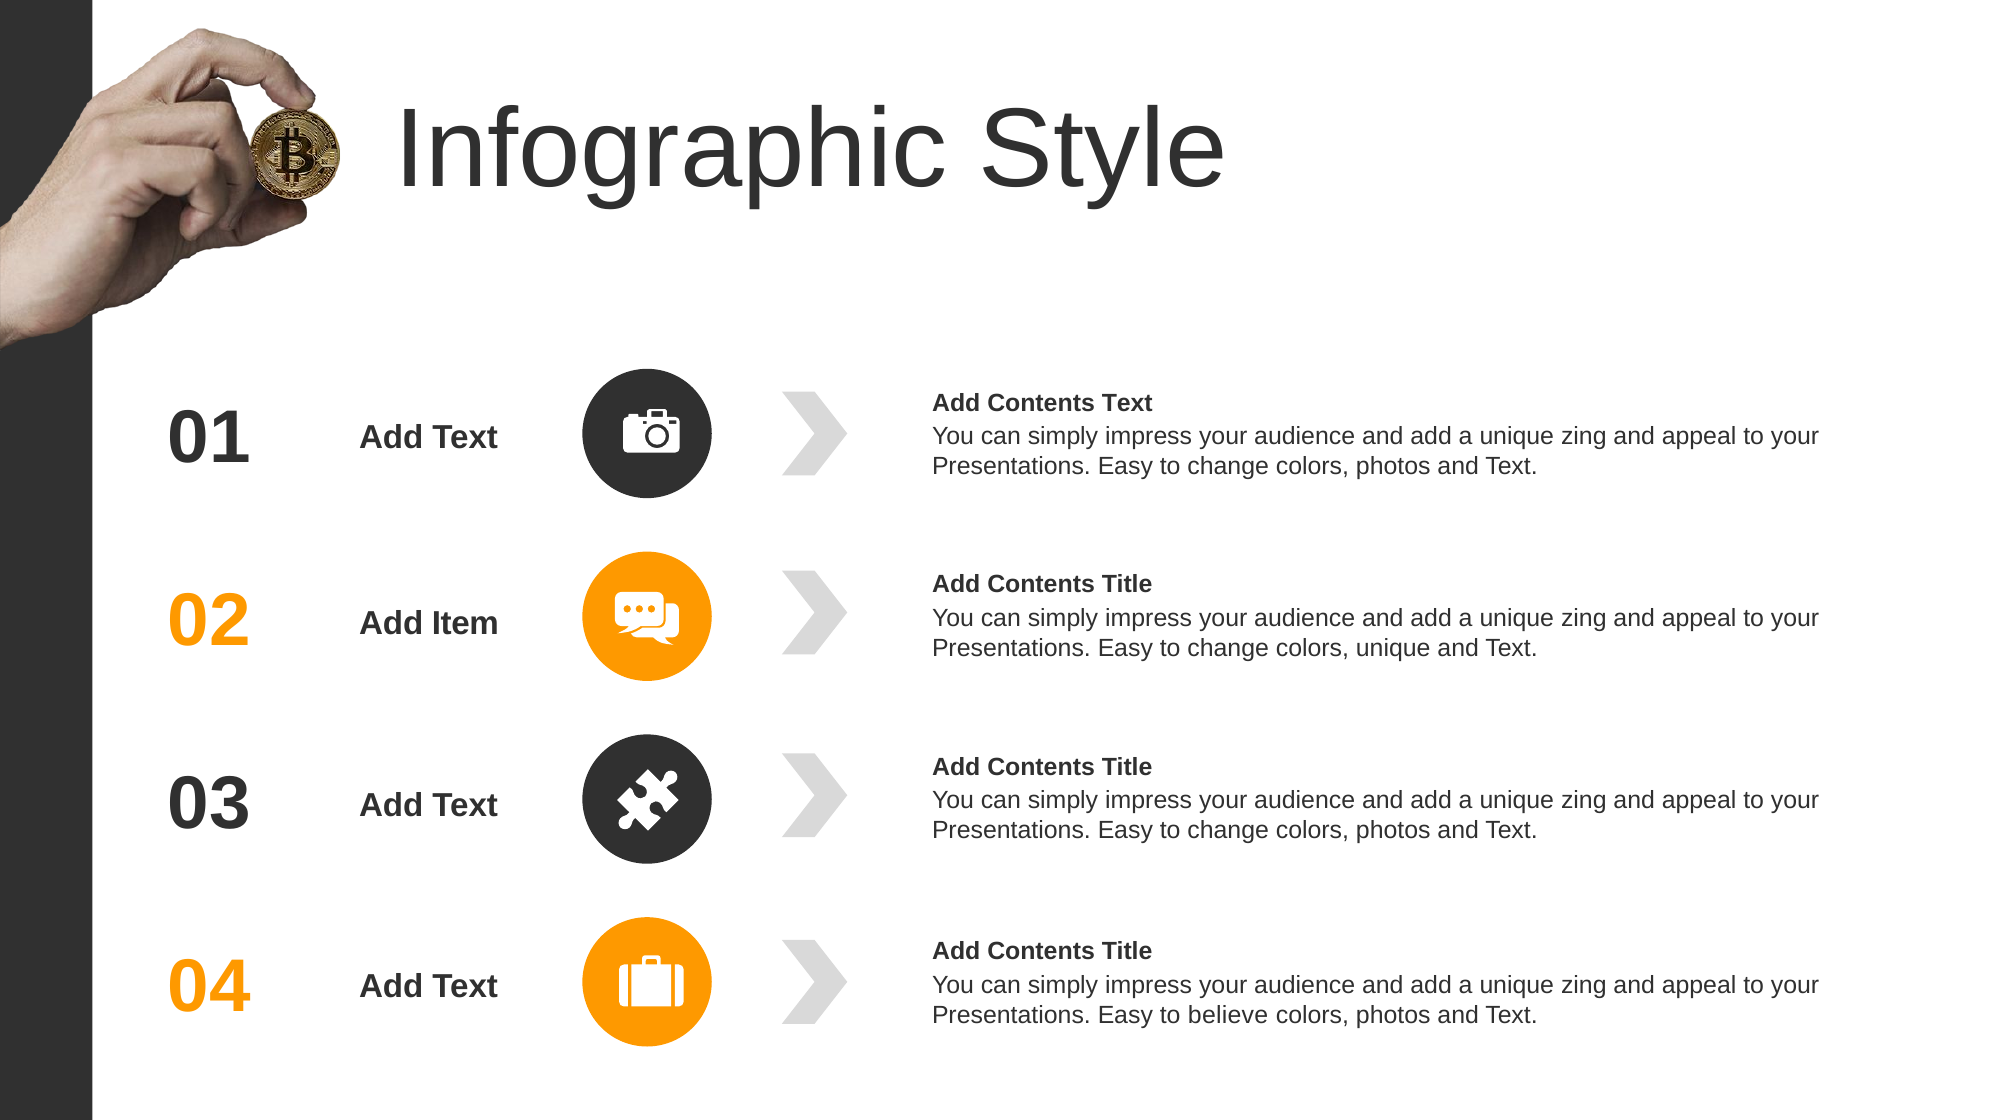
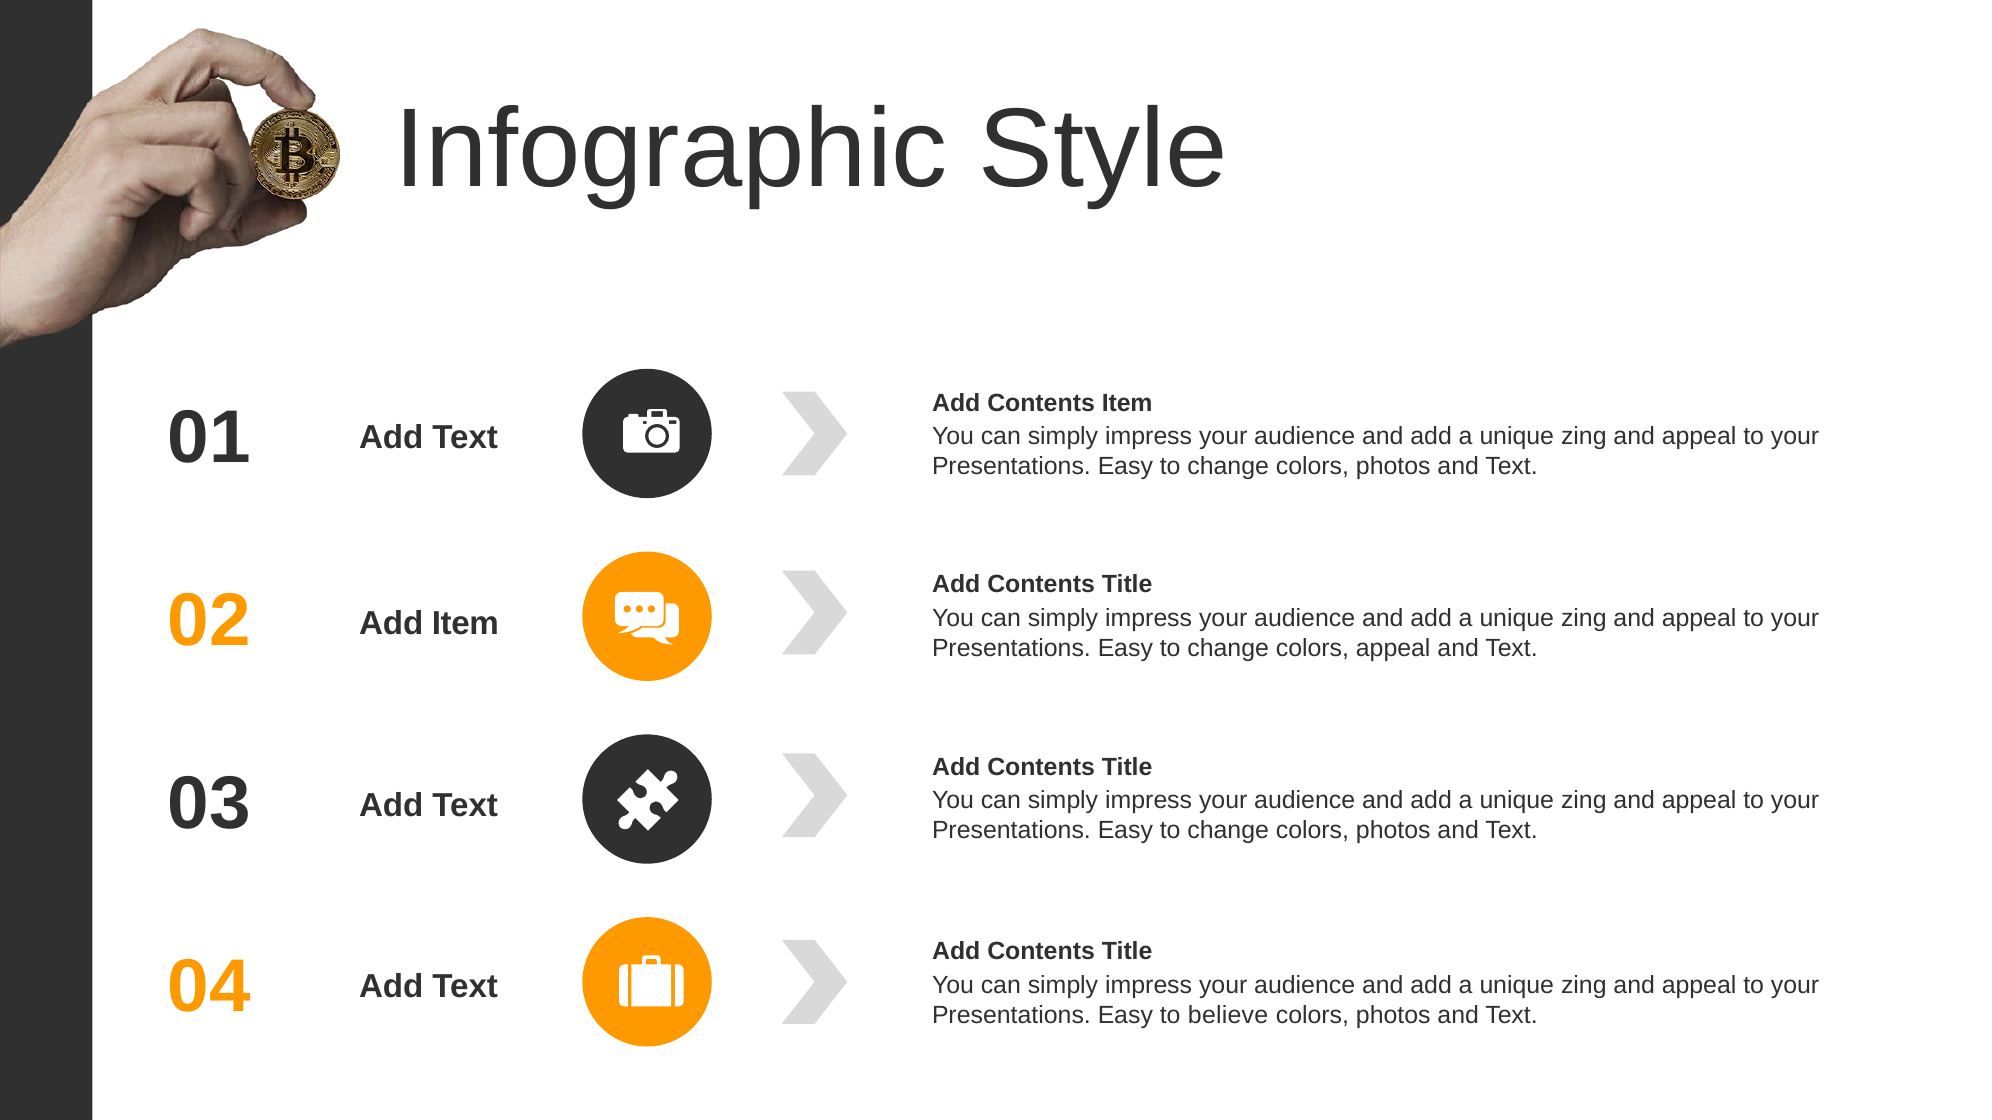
Contents Text: Text -> Item (1127, 403)
colors unique: unique -> appeal (1393, 648)
